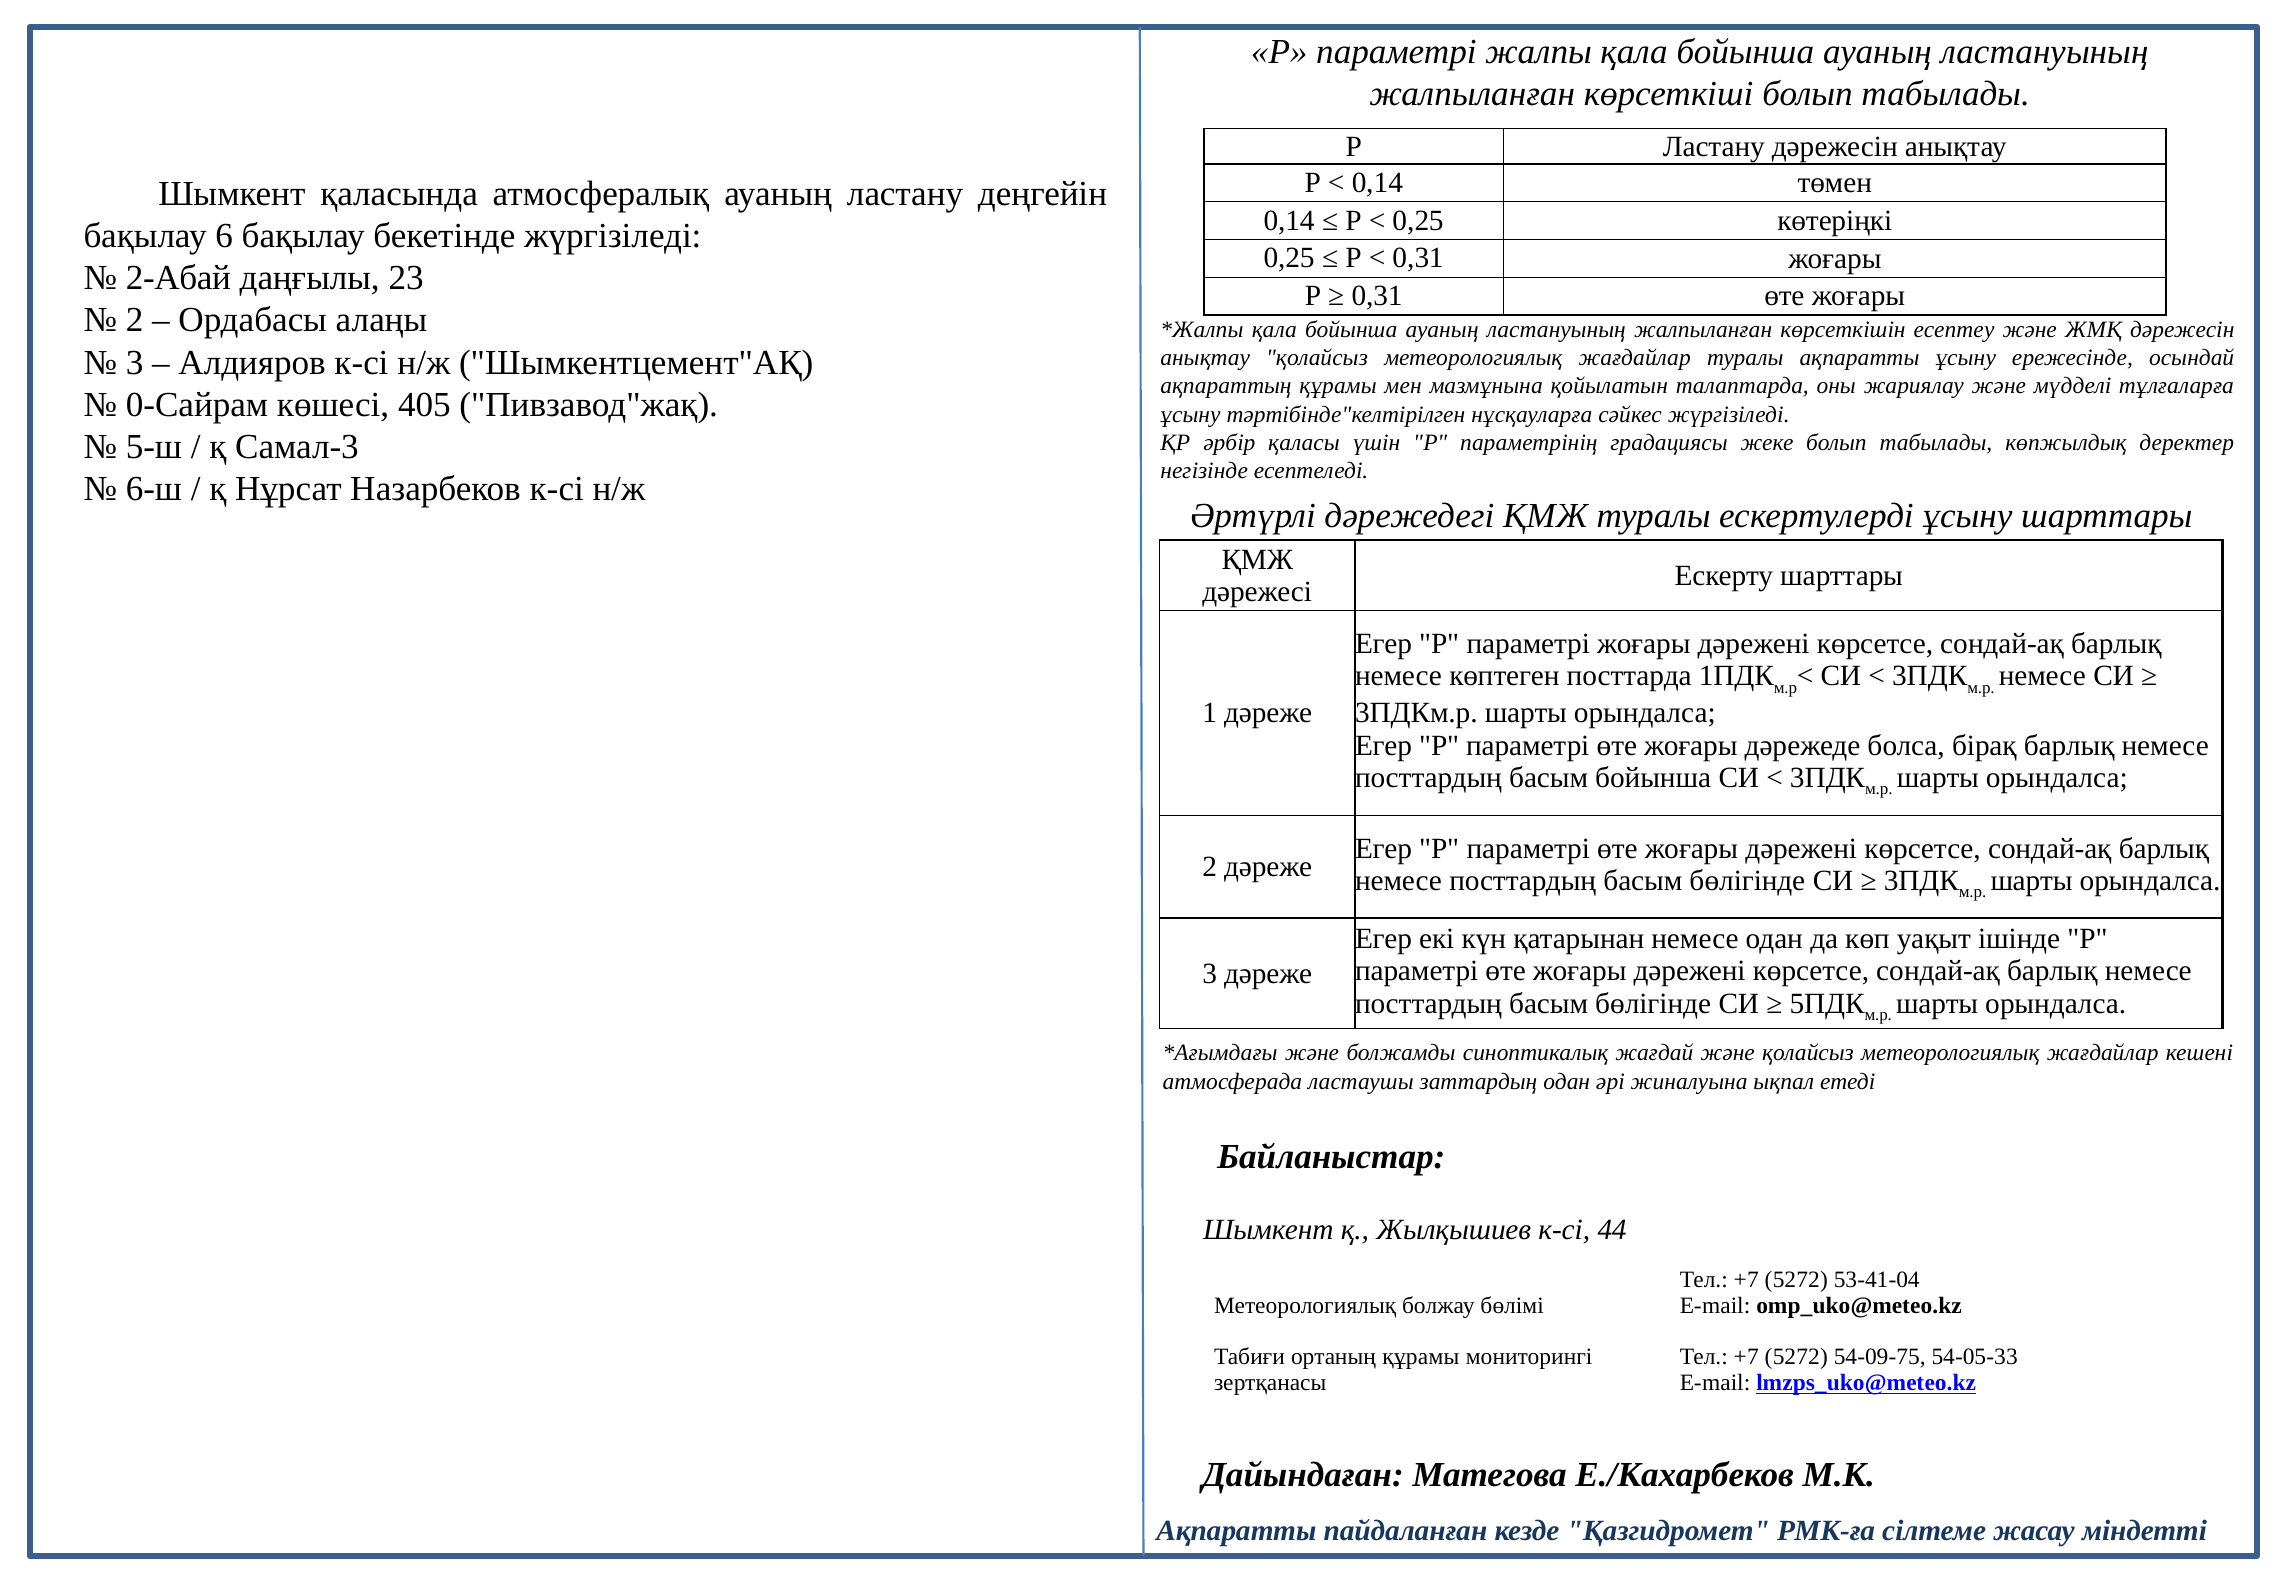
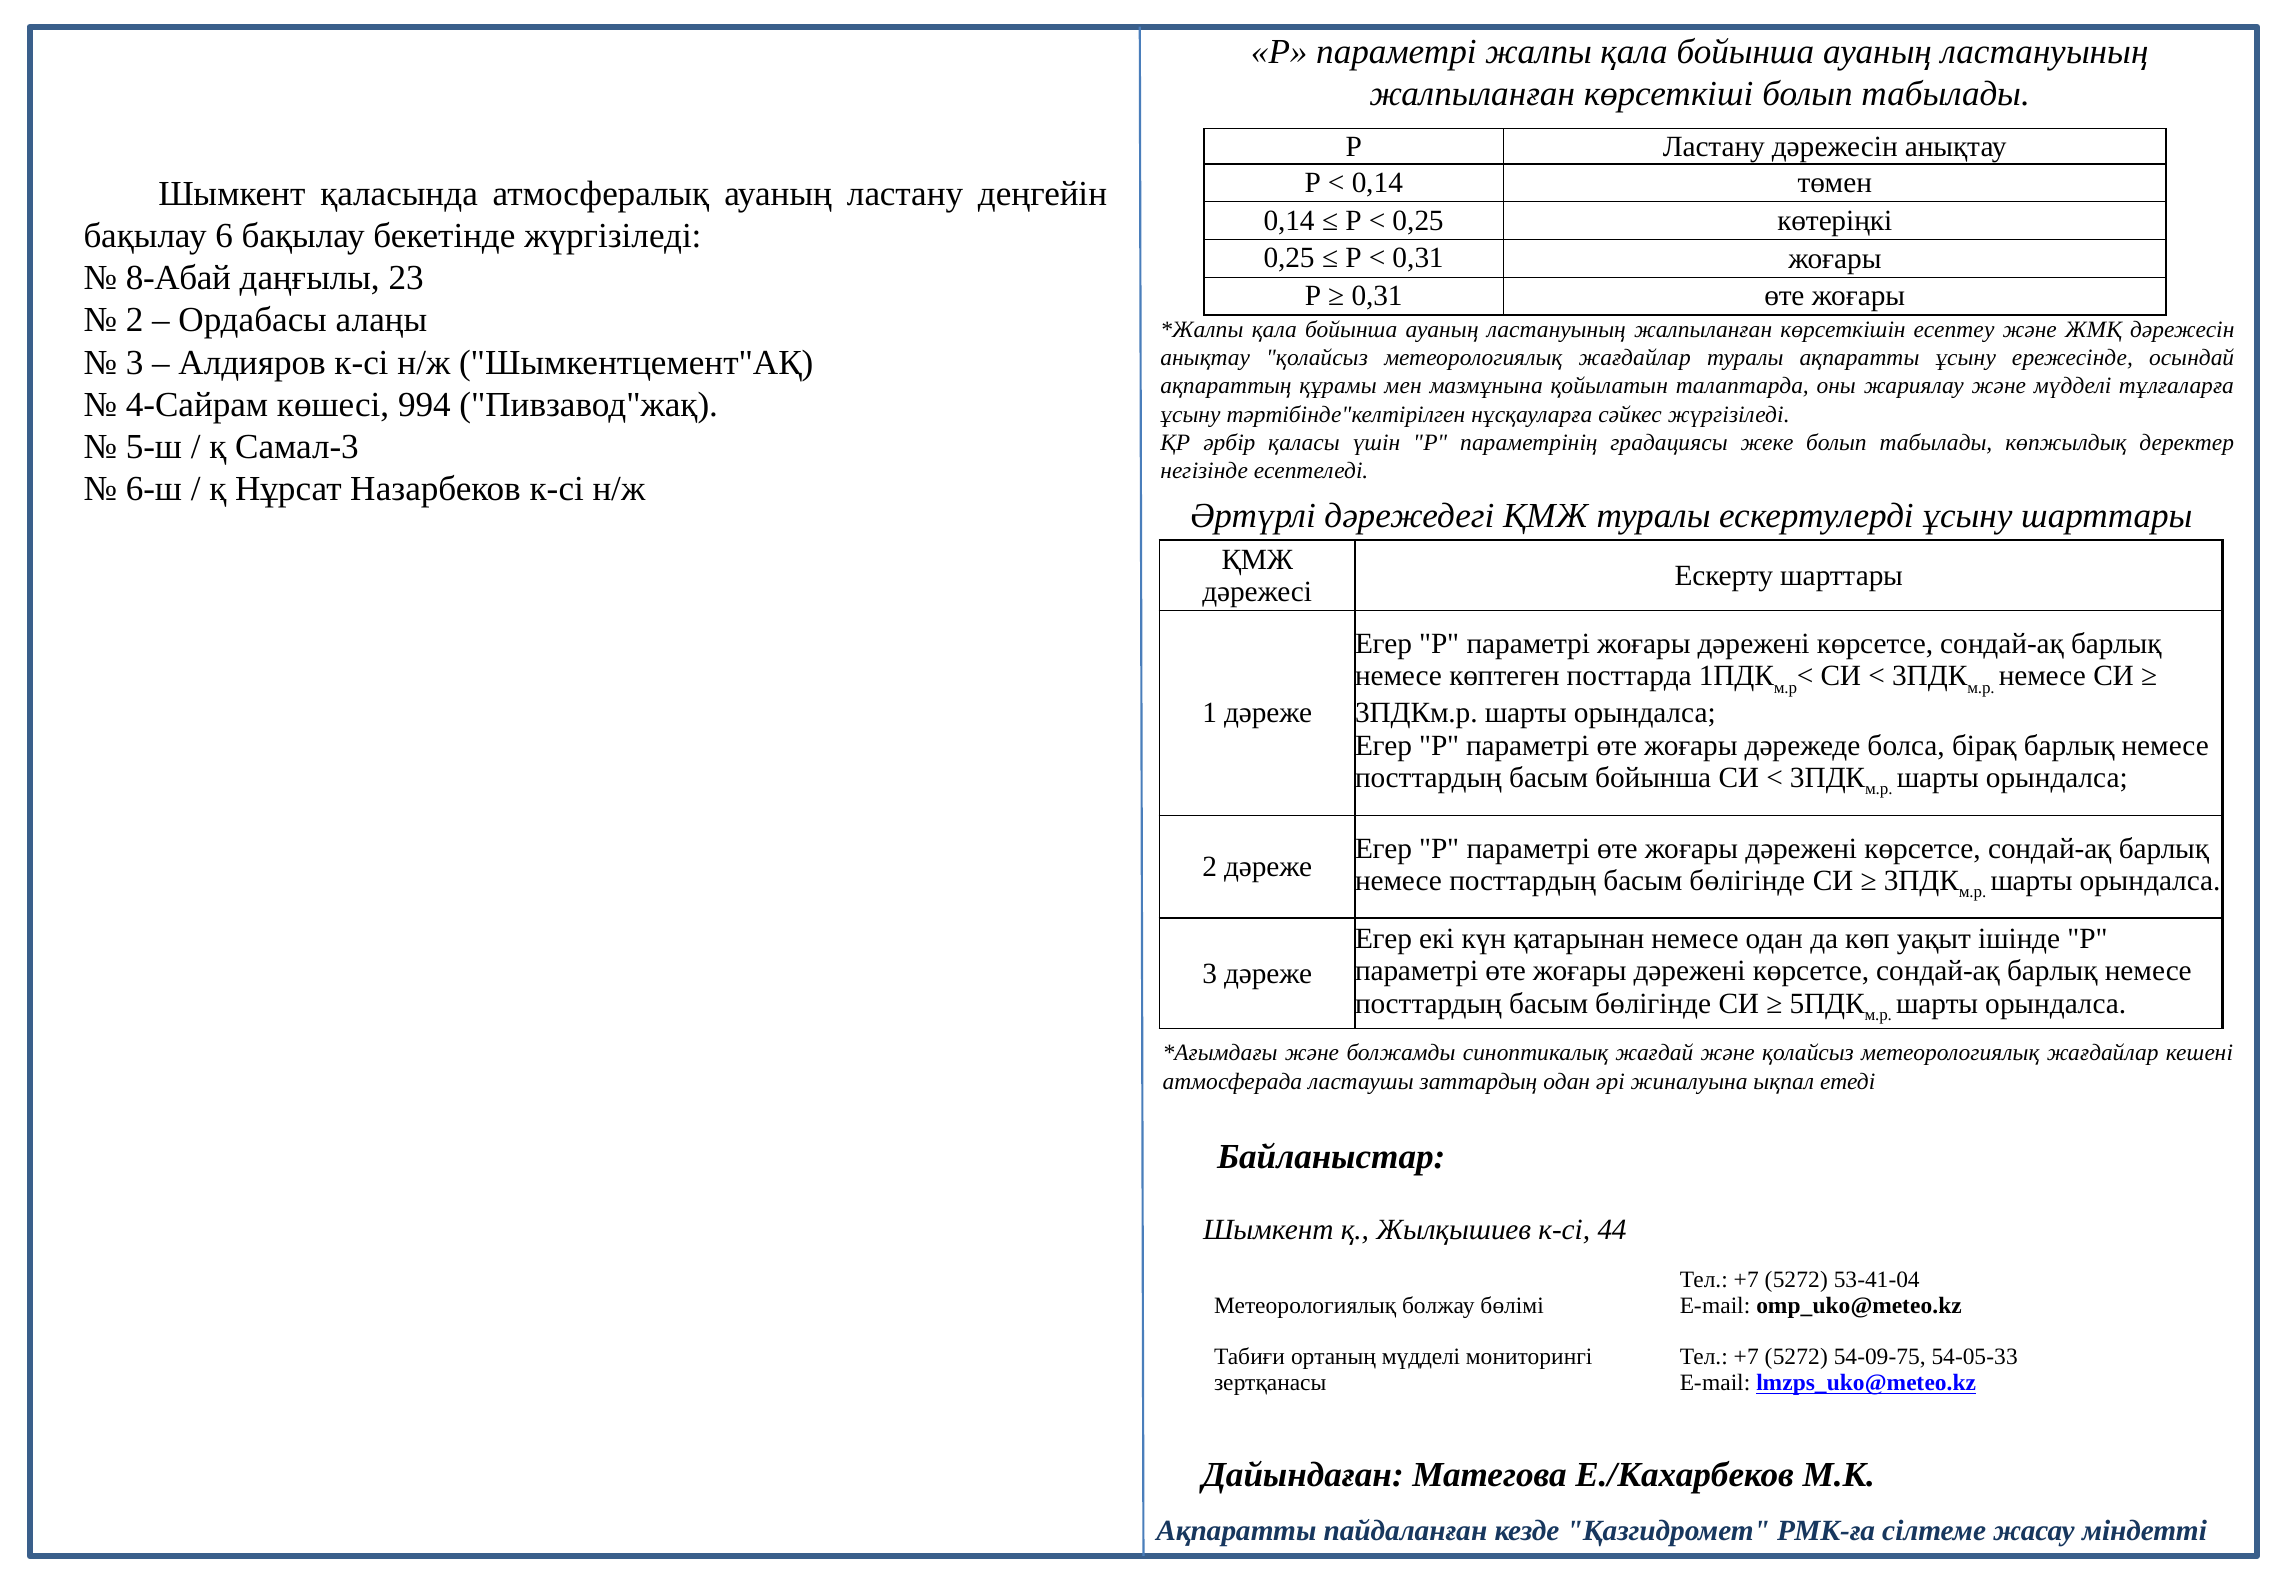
2-Абай: 2-Абай -> 8-Абай (178, 278)
0-Сайрам: 0-Сайрам -> 4-Сайрам (197, 405)
405: 405 -> 994 (424, 405)
ортаның құрамы: құрамы -> мүдделі (1421, 1357)
